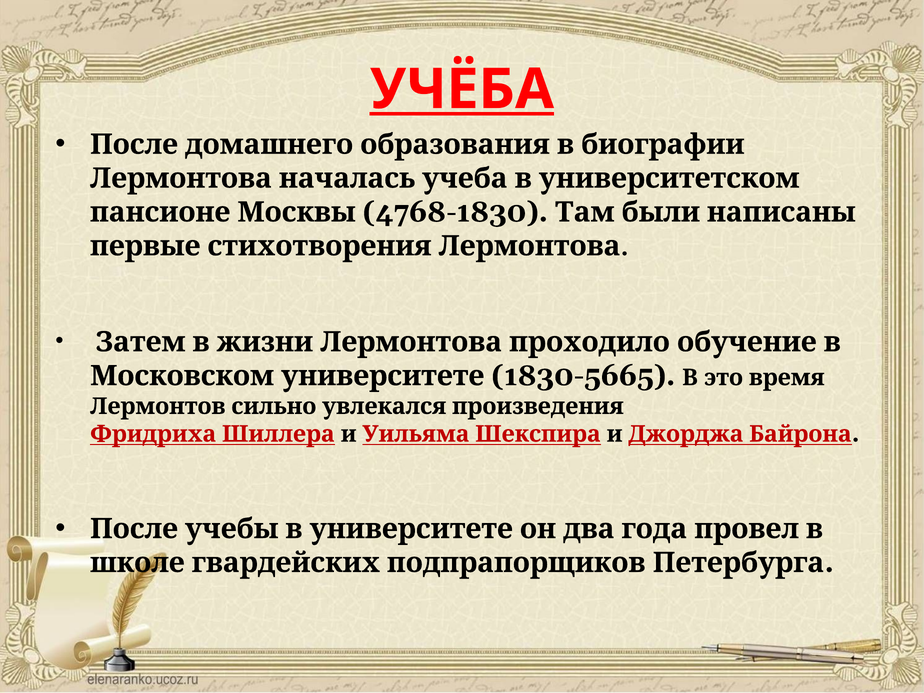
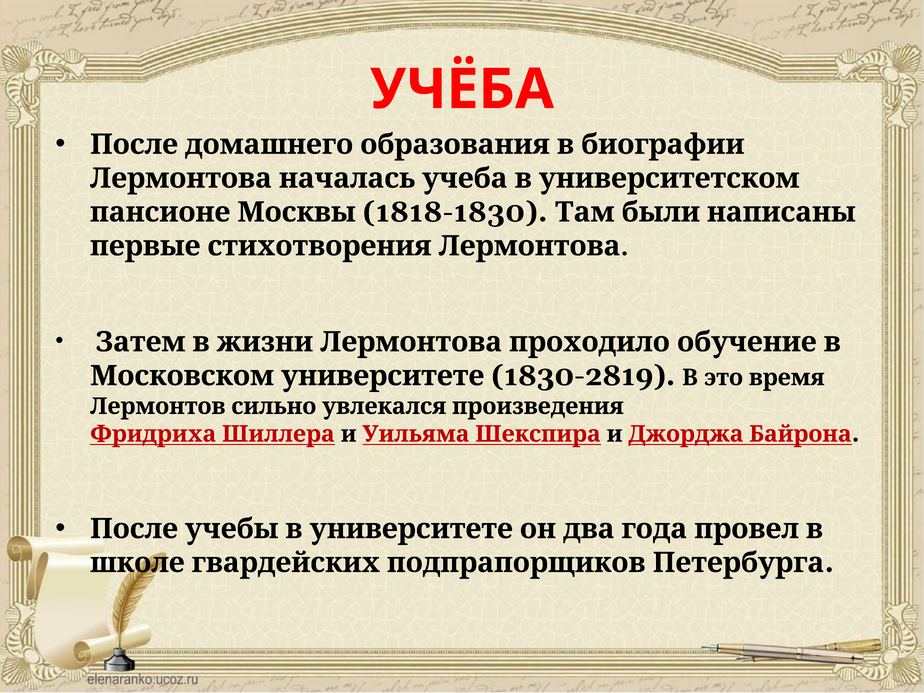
УЧЁБА underline: present -> none (462, 89)
4768-1830: 4768-1830 -> 1818-1830 (455, 212)
1830-5665: 1830-5665 -> 1830-2819 (583, 376)
